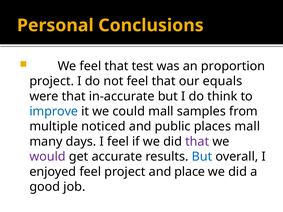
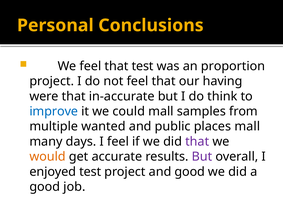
equals: equals -> having (223, 81)
noticed: noticed -> wanted (103, 127)
would colour: purple -> orange (48, 157)
But colour: blue -> purple (202, 157)
enjoyed feel: feel -> test (90, 172)
and place: place -> good (190, 172)
